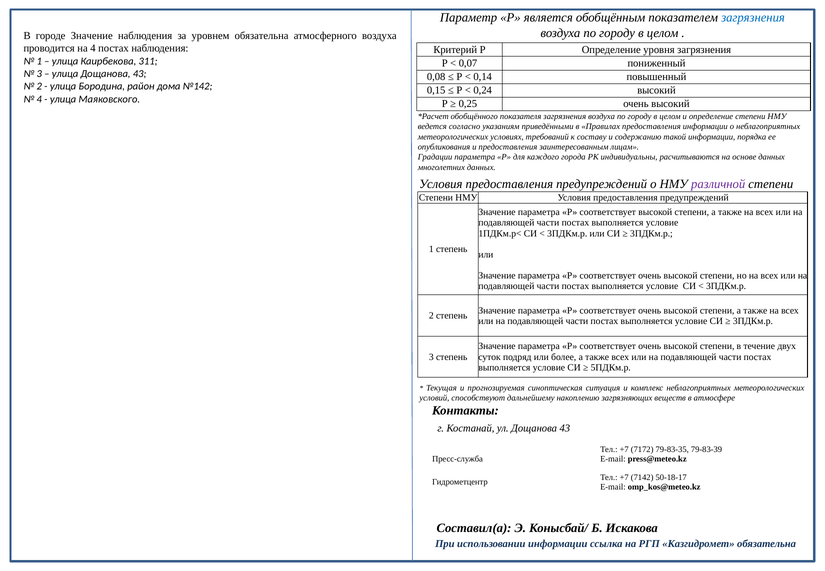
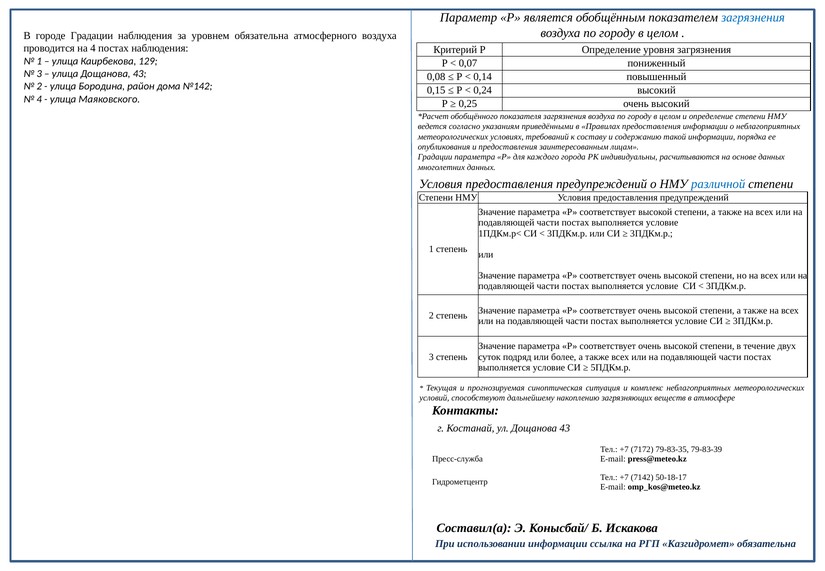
городе Значение: Значение -> Градации (92, 36)
311: 311 -> 129 (148, 61)
различной colour: purple -> blue (718, 184)
